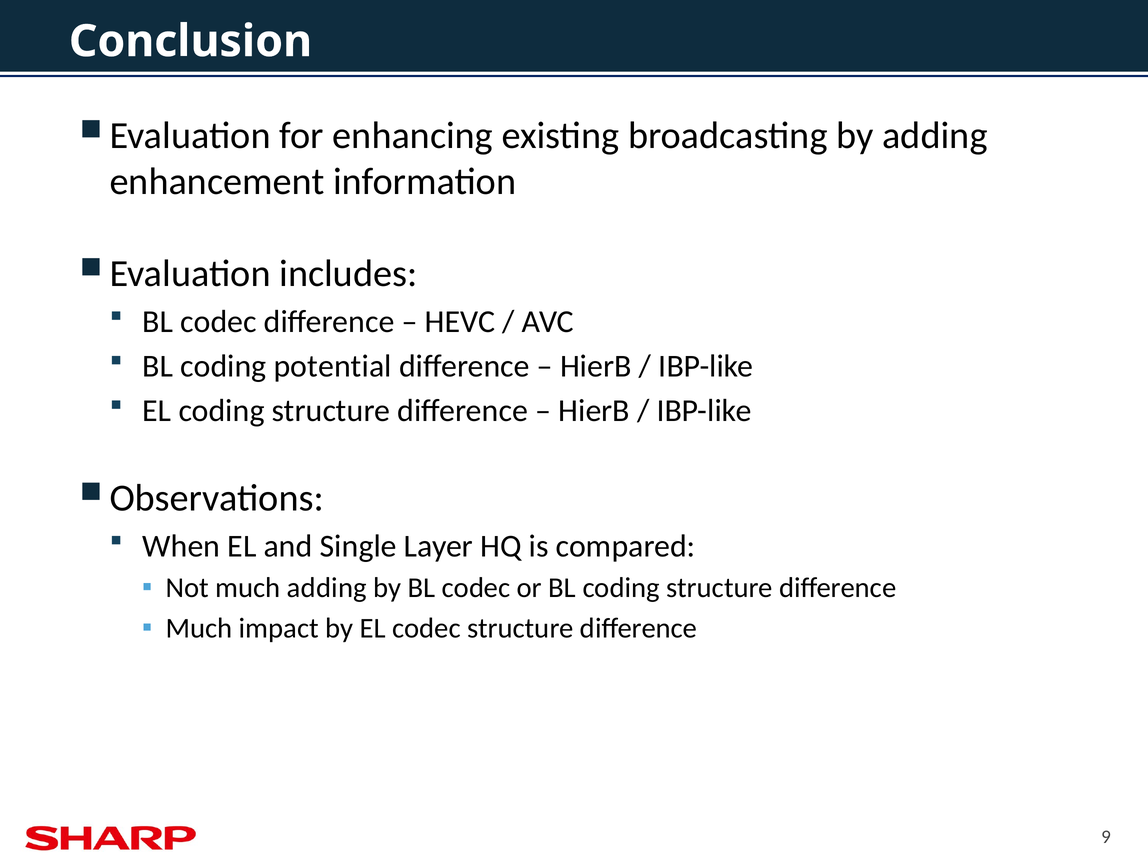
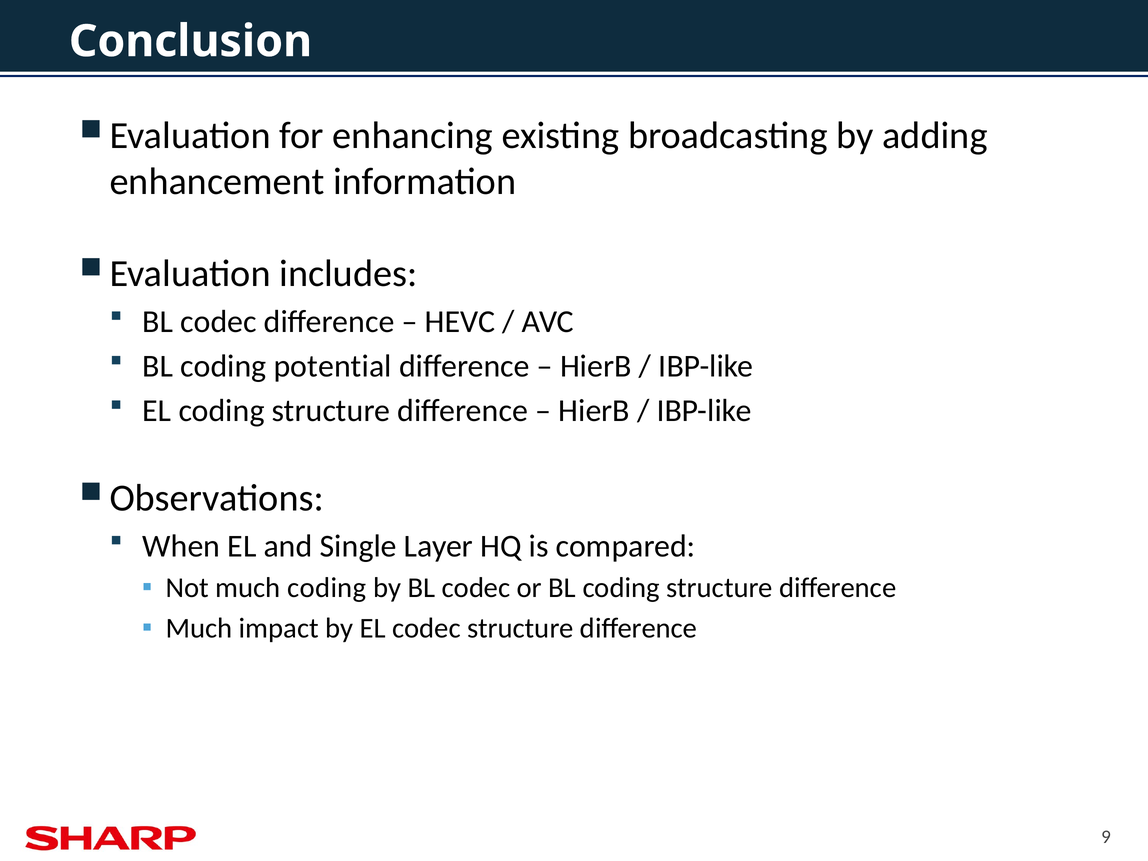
much adding: adding -> coding (327, 588)
